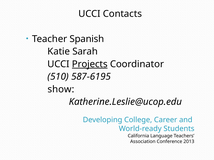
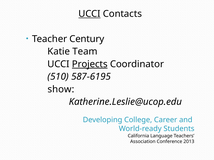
UCCI underline: none -> present (89, 14)
Spanish: Spanish -> Century (87, 39)
Sarah: Sarah -> Team (85, 52)
